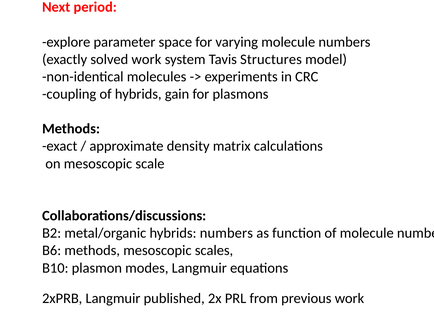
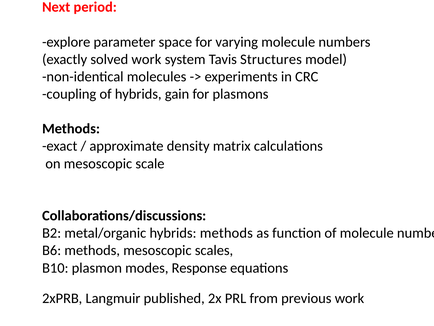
hybrids numbers: numbers -> methods (226, 233)
modes Langmuir: Langmuir -> Response (199, 267)
